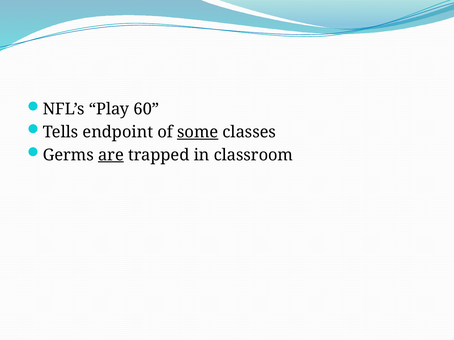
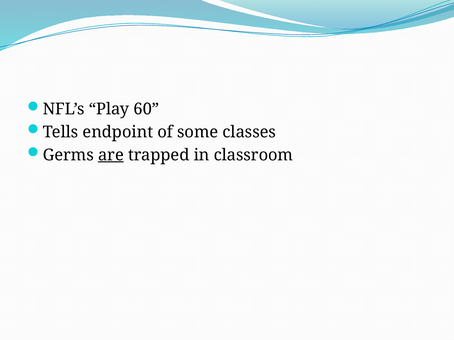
some underline: present -> none (198, 132)
